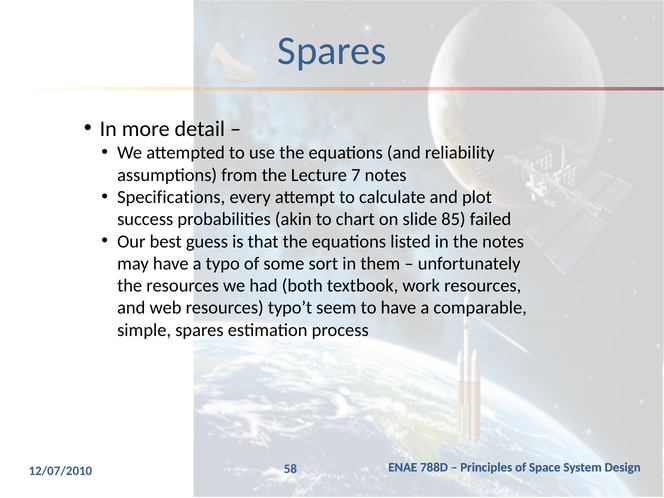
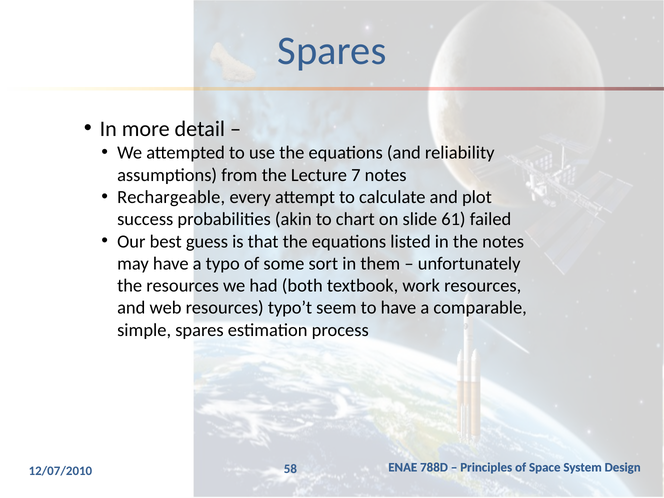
Specifications: Specifications -> Rechargeable (171, 197)
85: 85 -> 61 (453, 219)
